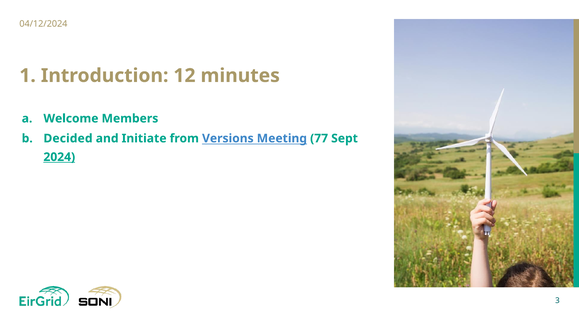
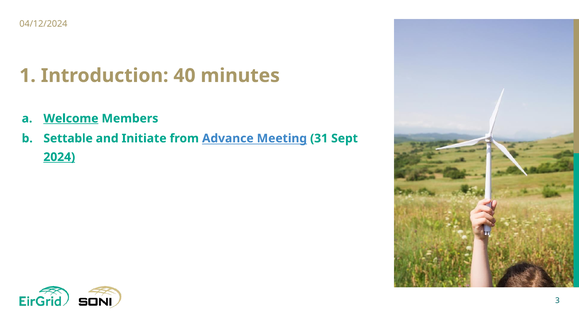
12: 12 -> 40 (184, 76)
Welcome underline: none -> present (71, 119)
Decided: Decided -> Settable (68, 139)
Versions: Versions -> Advance (228, 139)
77: 77 -> 31 (319, 139)
